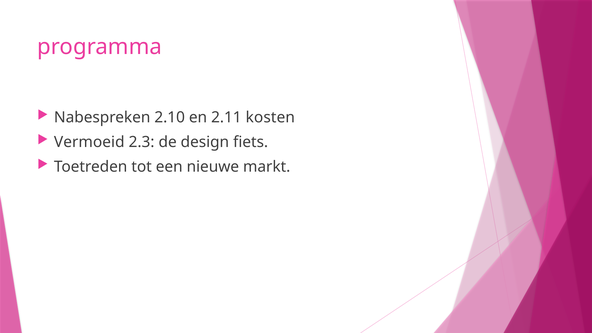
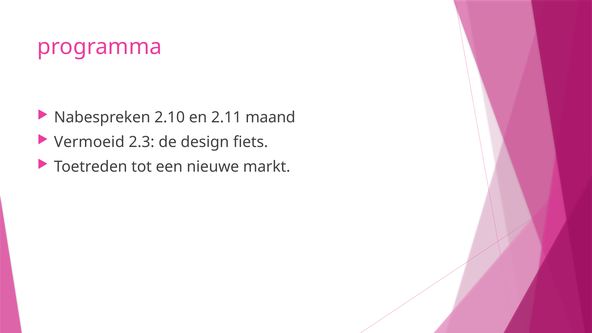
kosten: kosten -> maand (270, 117)
